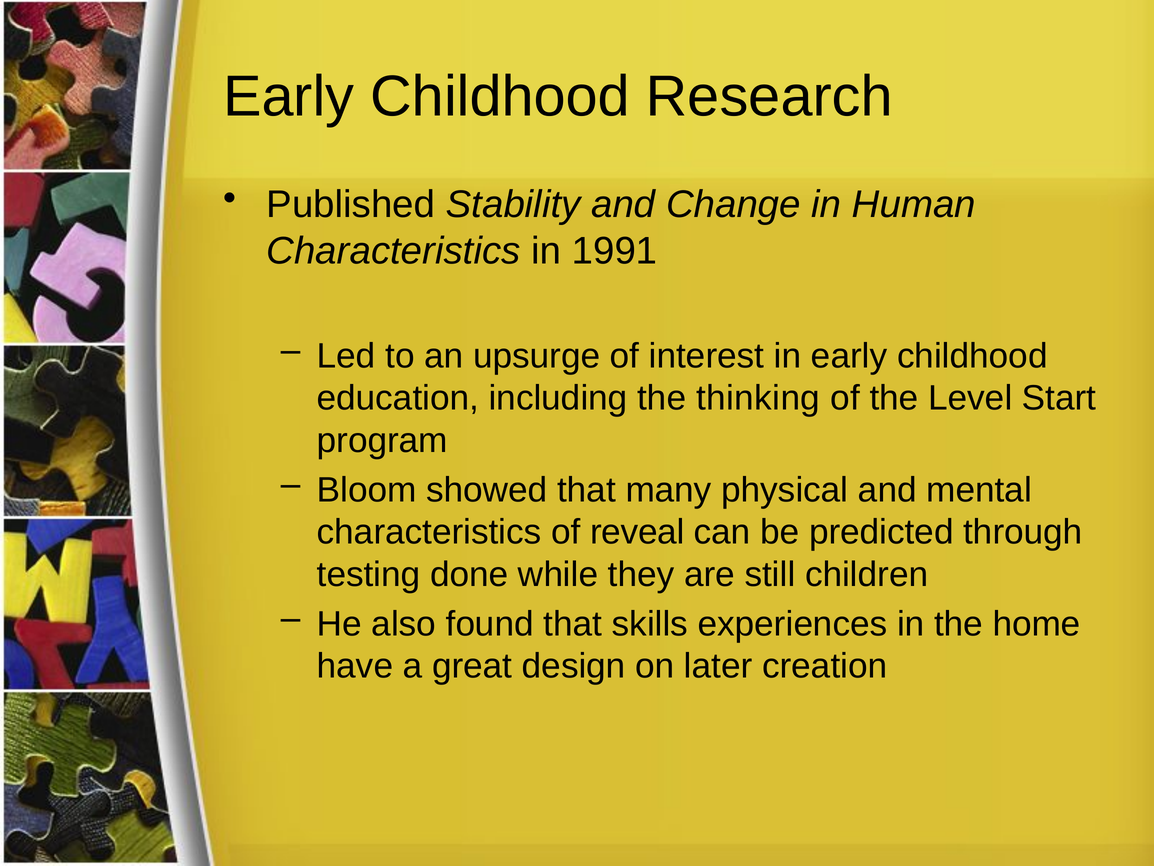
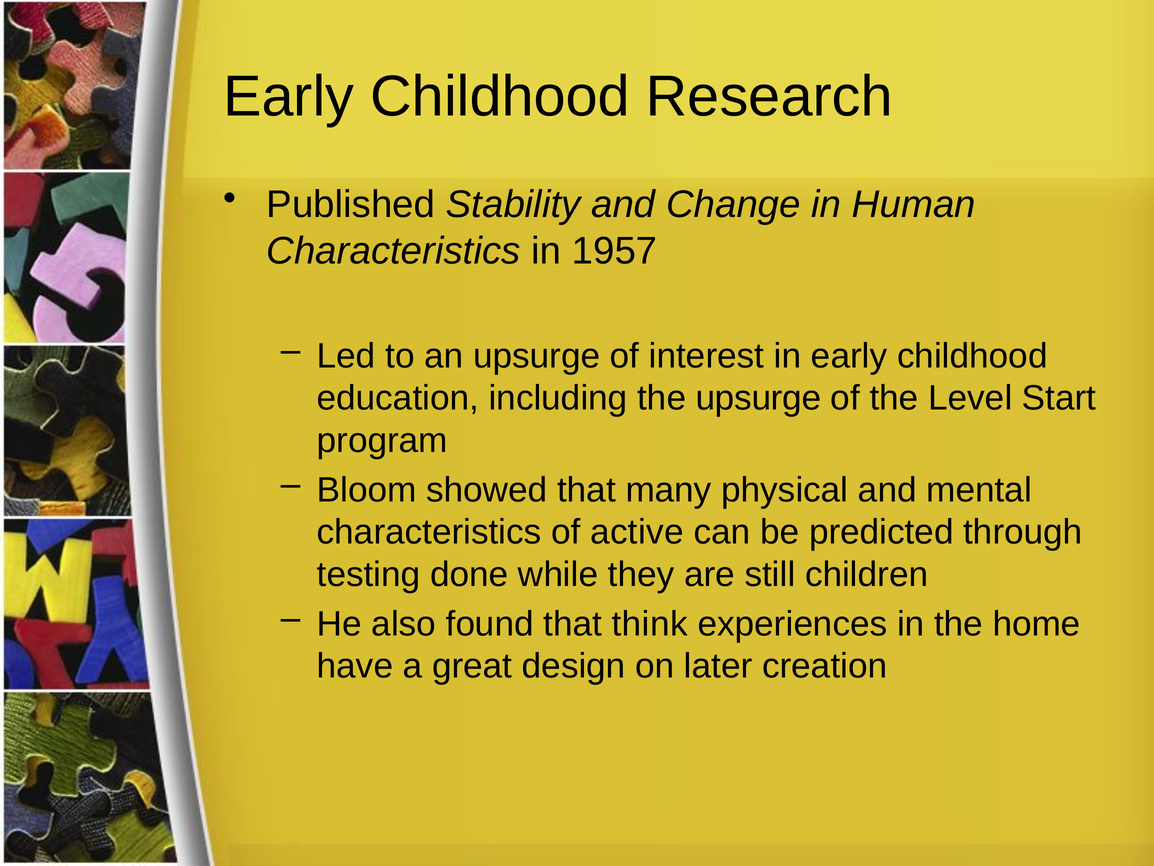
1991: 1991 -> 1957 (615, 251)
the thinking: thinking -> upsurge (758, 398)
reveal: reveal -> active (637, 532)
skills: skills -> think (650, 624)
